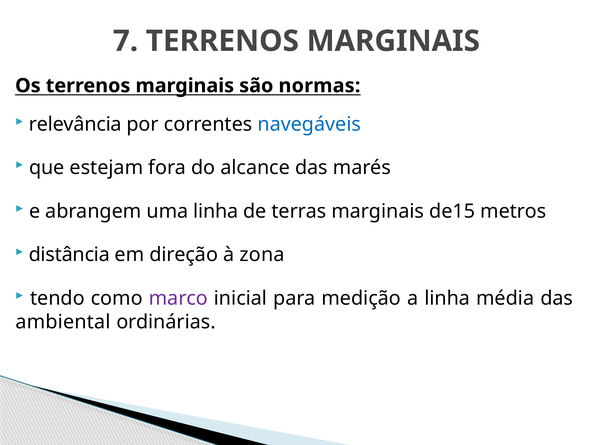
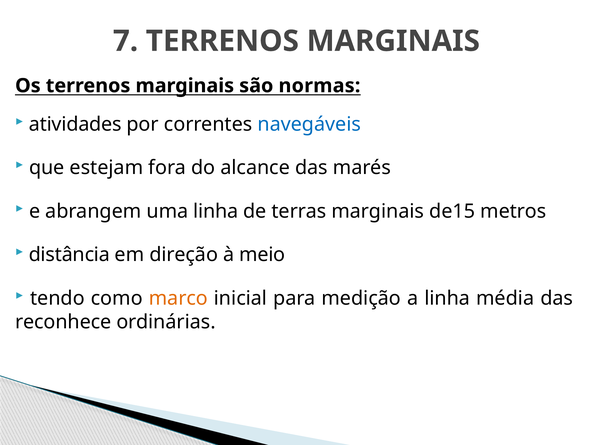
relevância: relevância -> atividades (75, 124)
zona: zona -> meio (262, 255)
marco colour: purple -> orange (178, 298)
ambiental: ambiental -> reconhece (63, 322)
